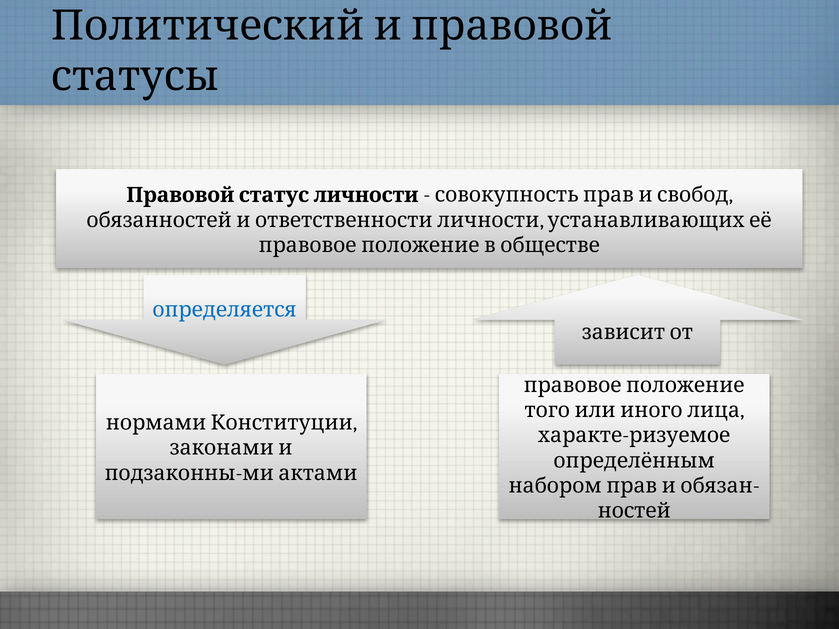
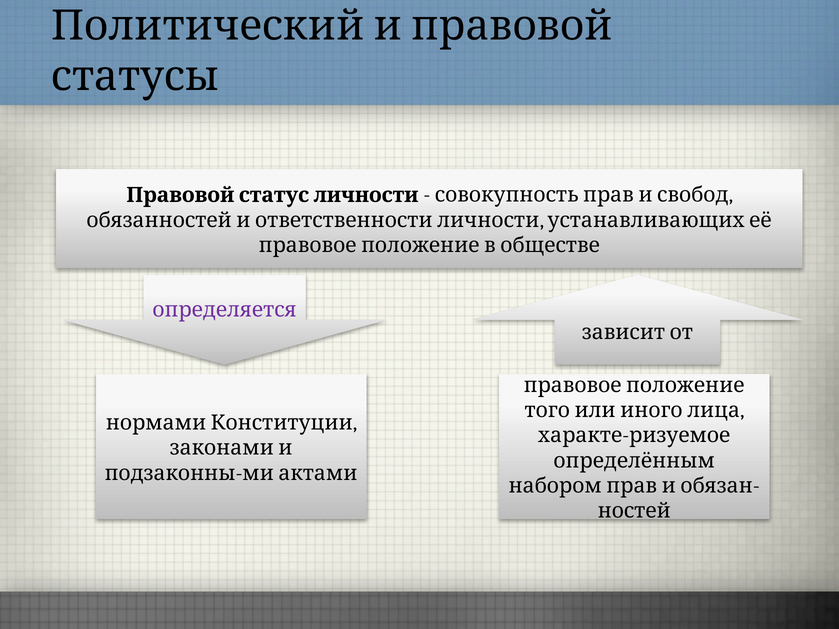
определяется colour: blue -> purple (224, 310)
